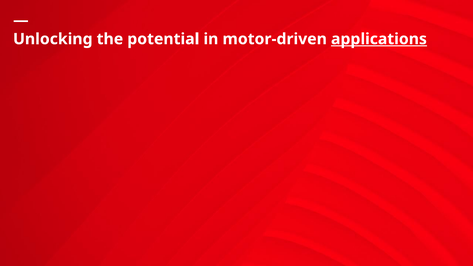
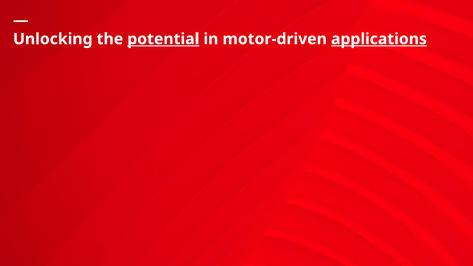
potential underline: none -> present (163, 39)
